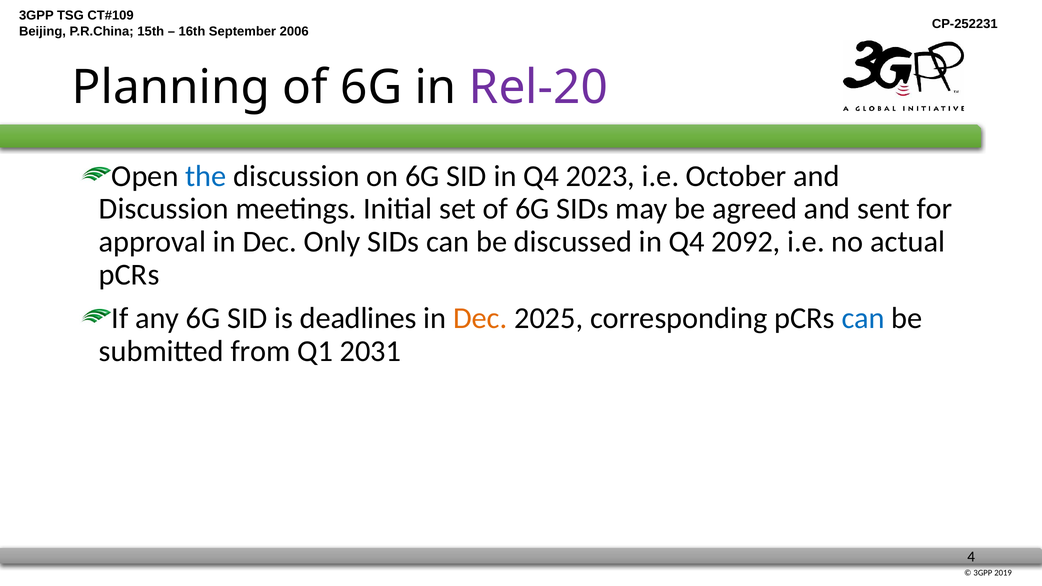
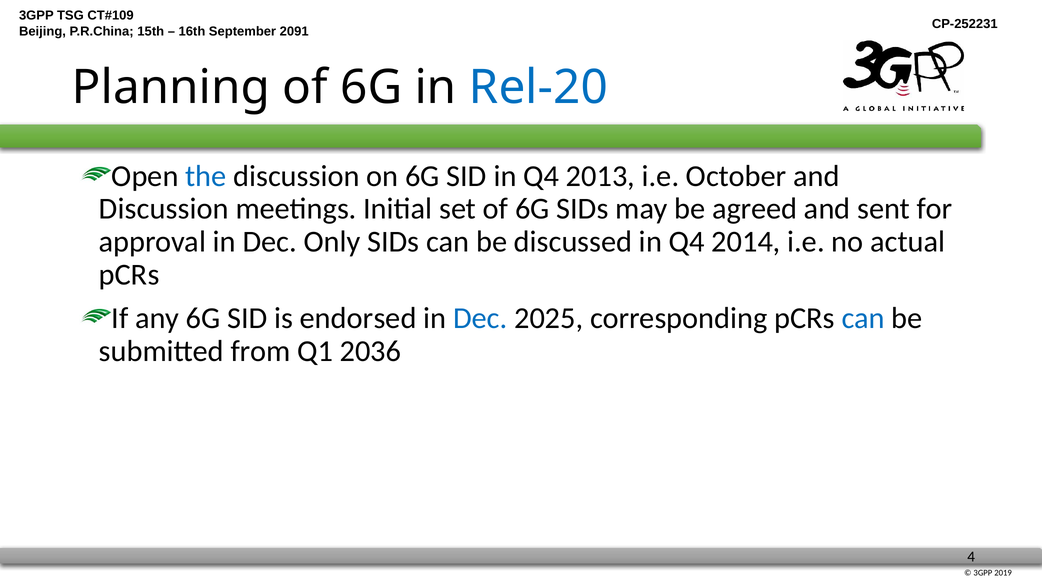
2006: 2006 -> 2091 (294, 31)
Rel-20 colour: purple -> blue (538, 88)
2023: 2023 -> 2013 (600, 176)
2092: 2092 -> 2014 (746, 242)
deadlines: deadlines -> endorsed (358, 318)
Dec colour: orange -> blue (480, 318)
2031: 2031 -> 2036 (370, 351)
